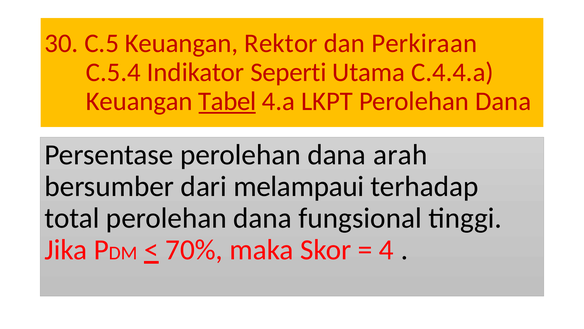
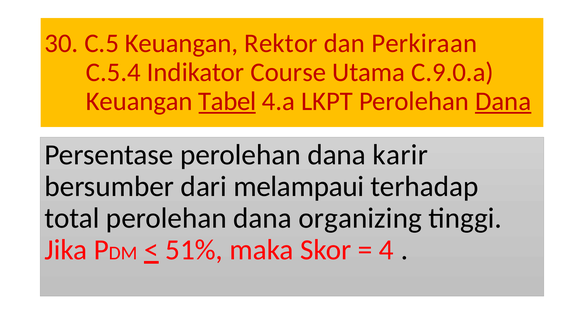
Seperti: Seperti -> Course (288, 72)
C.4.4.a: C.4.4.a -> C.9.0.a (452, 72)
Dana underline: none -> present (503, 101)
arah: arah -> karir (400, 155)
fungsional: fungsional -> organizing (360, 218)
70%: 70% -> 51% (194, 249)
